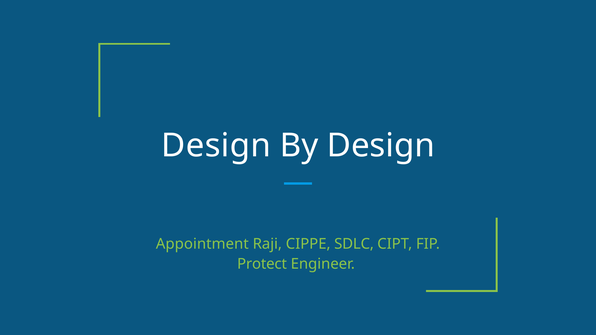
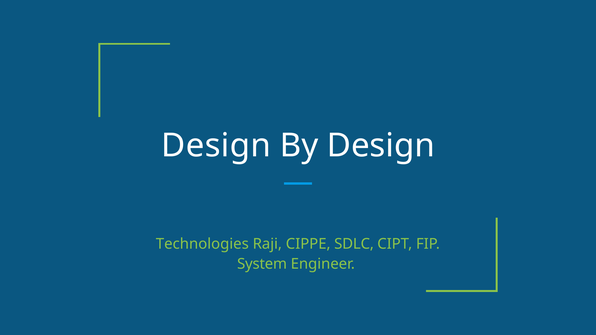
Appointment: Appointment -> Technologies (202, 244)
Protect: Protect -> System (262, 264)
